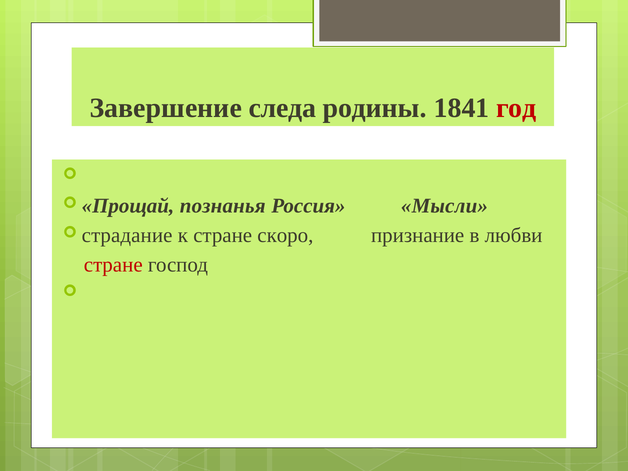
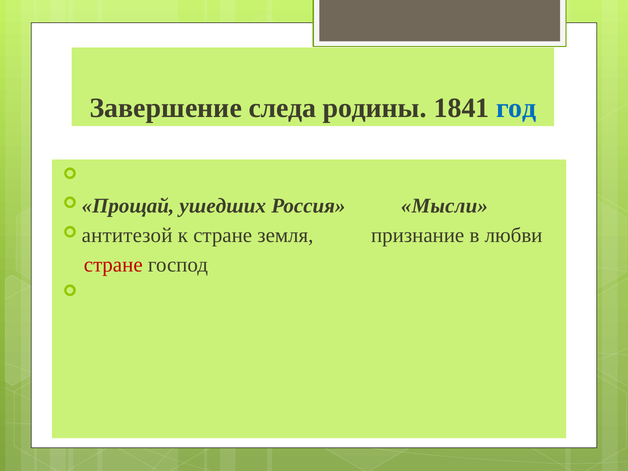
год colour: red -> blue (516, 108)
познанья: познанья -> ушедших (223, 206)
страдание: страдание -> антитезой (127, 235)
скоро: скоро -> земля (285, 235)
